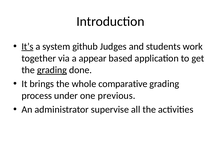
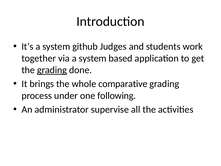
It’s underline: present -> none (27, 46)
via a appear: appear -> system (93, 58)
previous: previous -> following (117, 96)
